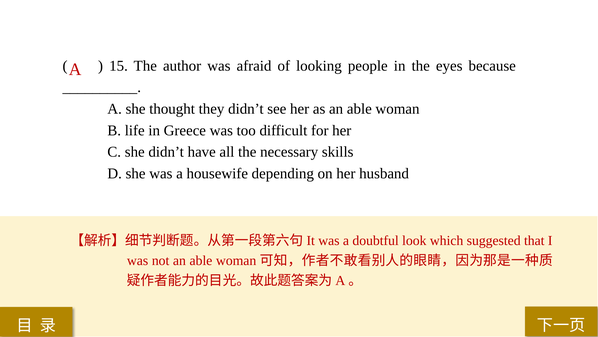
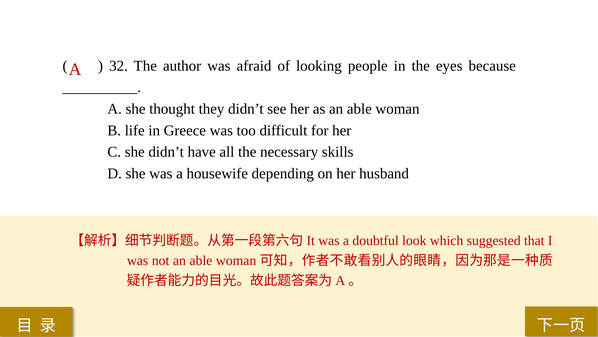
15: 15 -> 32 (119, 66)
